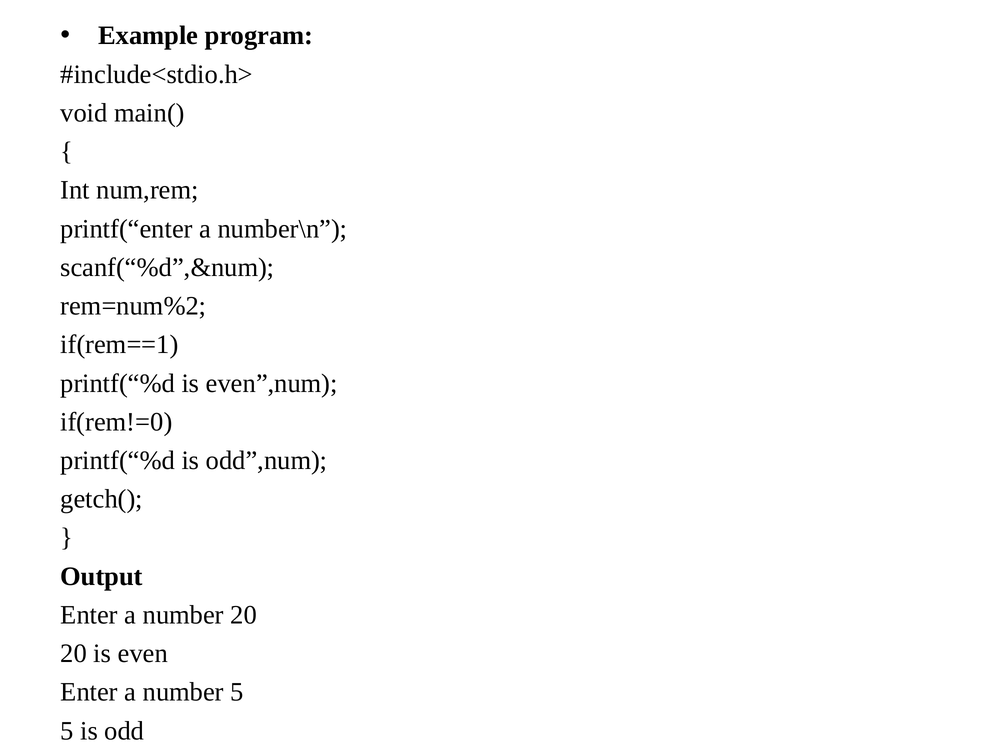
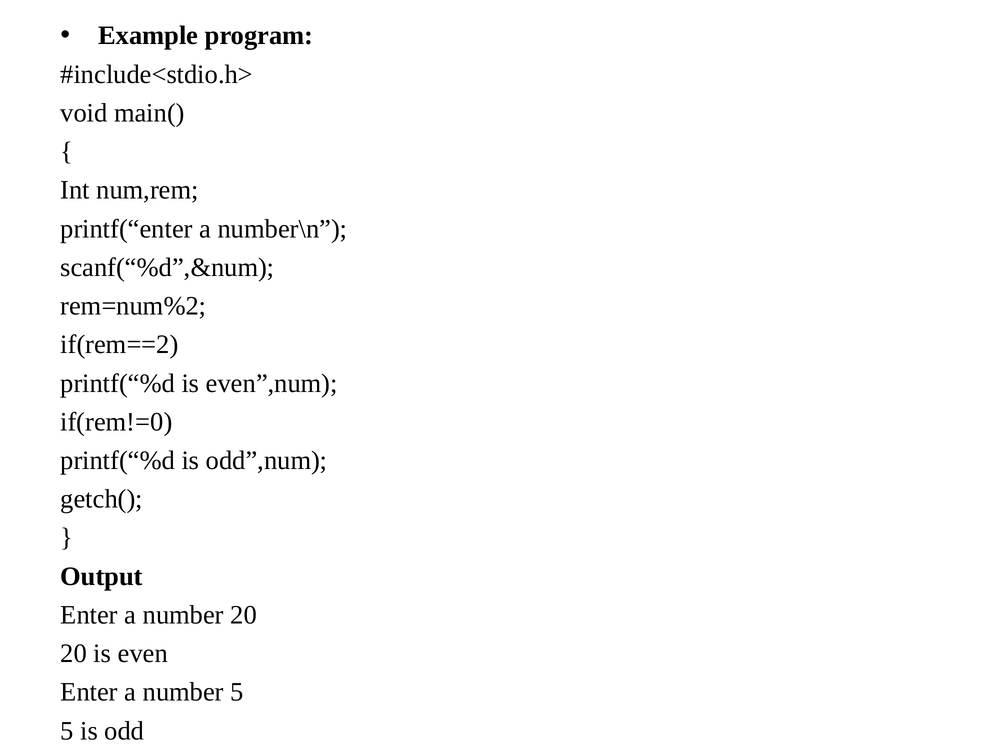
if(rem==1: if(rem==1 -> if(rem==2 (119, 344)
